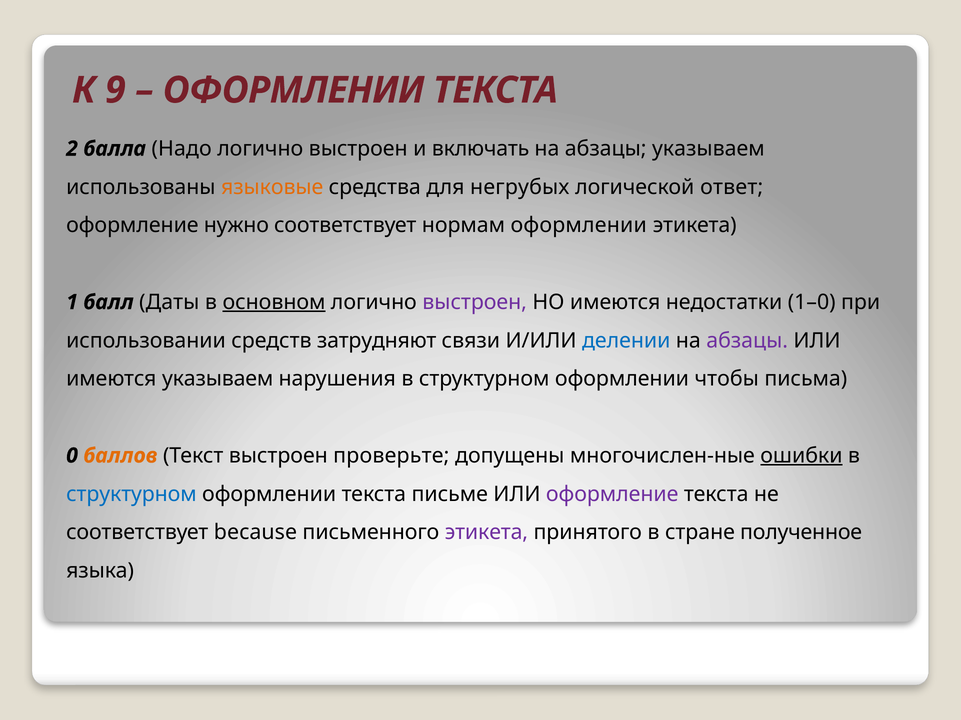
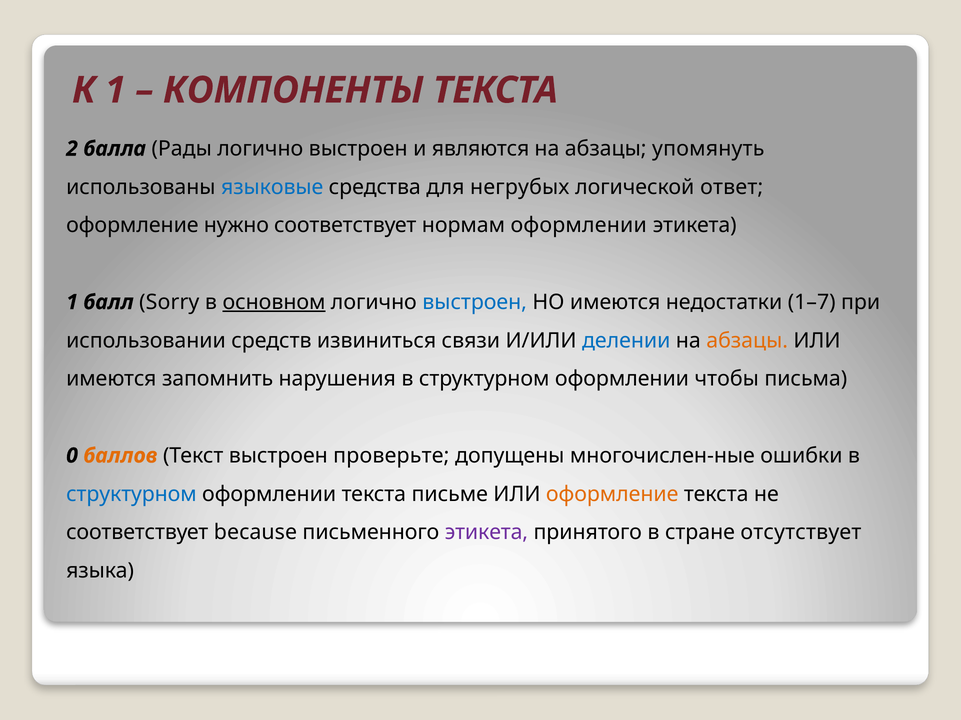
К 9: 9 -> 1 (115, 90)
ОФОРМЛЕНИИ: ОФОРМЛЕНИИ -> КОМПОНЕНТЫ (293, 90)
Надо: Надо -> Рады (182, 149)
включать: включать -> являются (481, 149)
абзацы указываем: указываем -> упомянуть (708, 149)
языковые colour: orange -> blue (272, 187)
Даты: Даты -> Sorry (169, 302)
выстроен colour: purple -> blue (475, 302)
1–0: 1–0 -> 1–7 (812, 302)
затрудняют: затрудняют -> извиниться (377, 341)
абзацы colour: purple -> orange (747, 341)
имеются указываем: указываем -> запомнить (218, 379)
ошибки underline: present -> none (801, 456)
оформление colour: purple -> orange (612, 494)
полученное: полученное -> отсутствует (801, 533)
